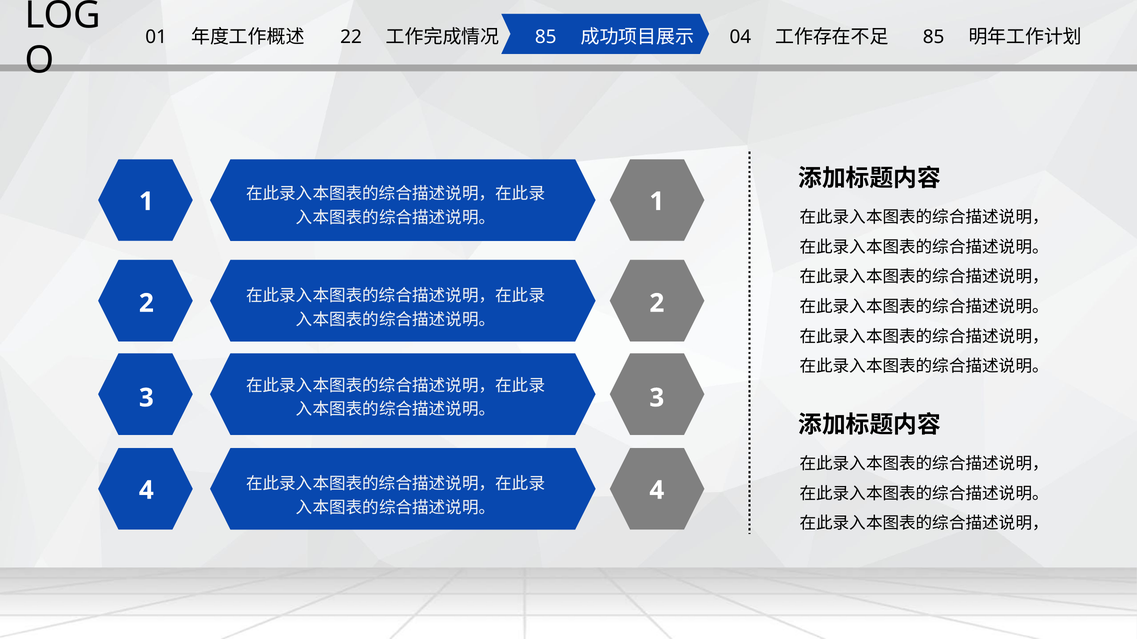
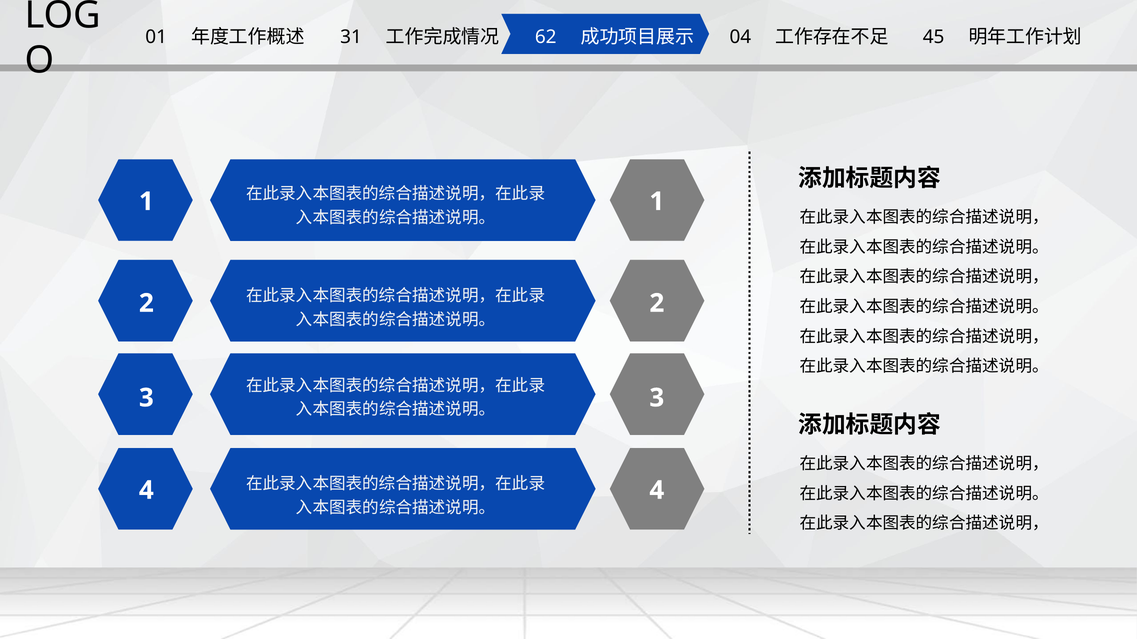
22: 22 -> 31 (351, 37)
85: 85 -> 62 (546, 37)
85: 85 -> 45 (934, 37)
